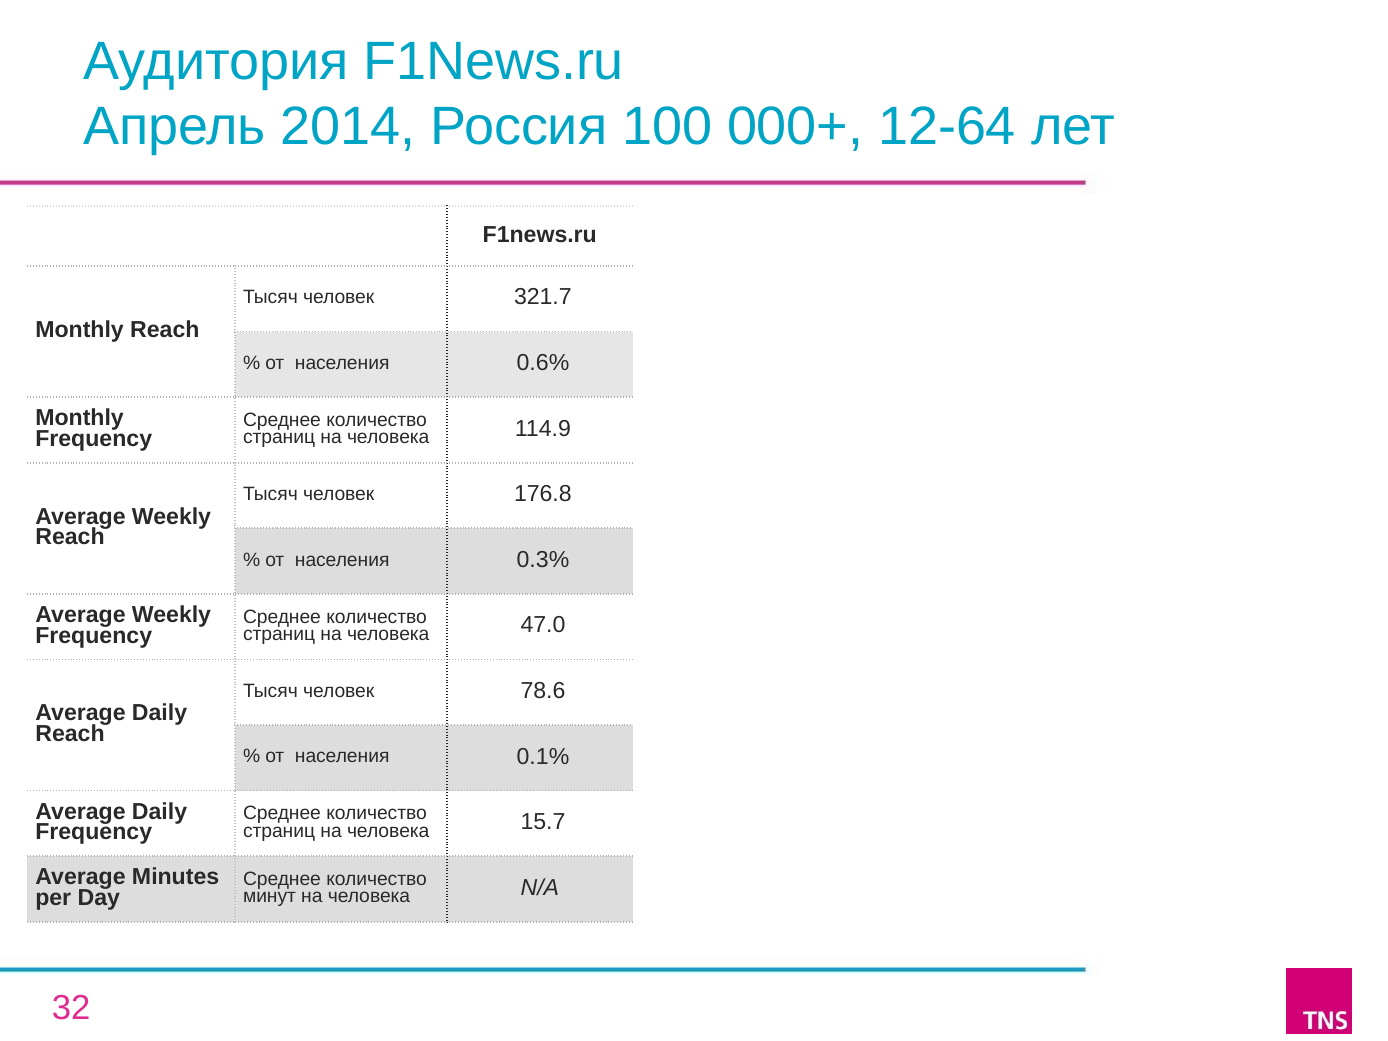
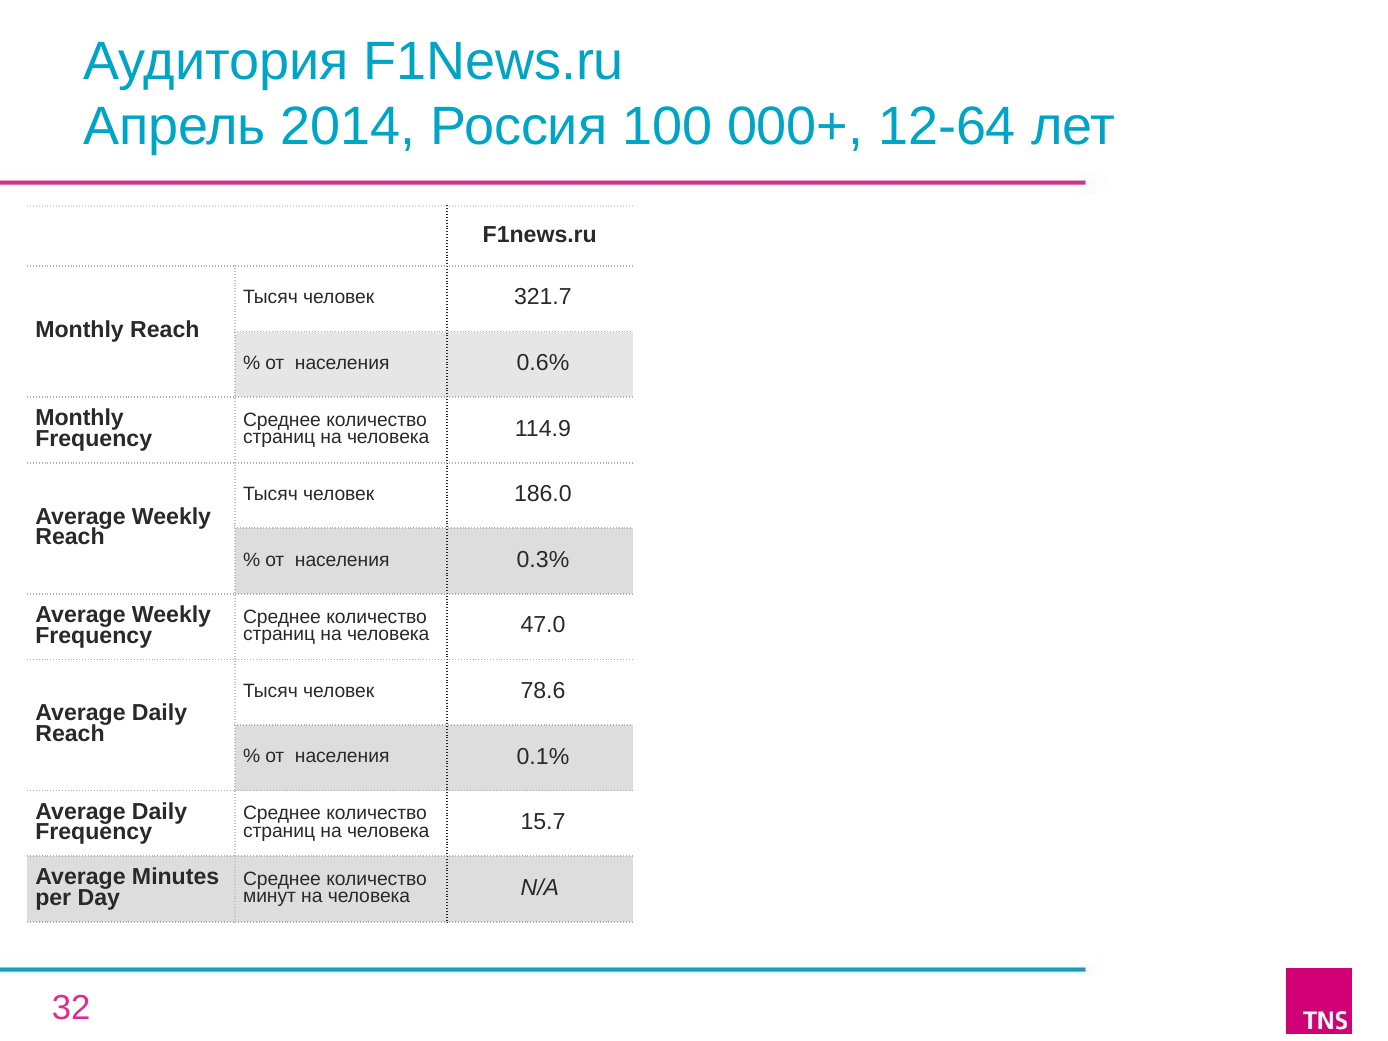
176.8: 176.8 -> 186.0 (543, 494)
